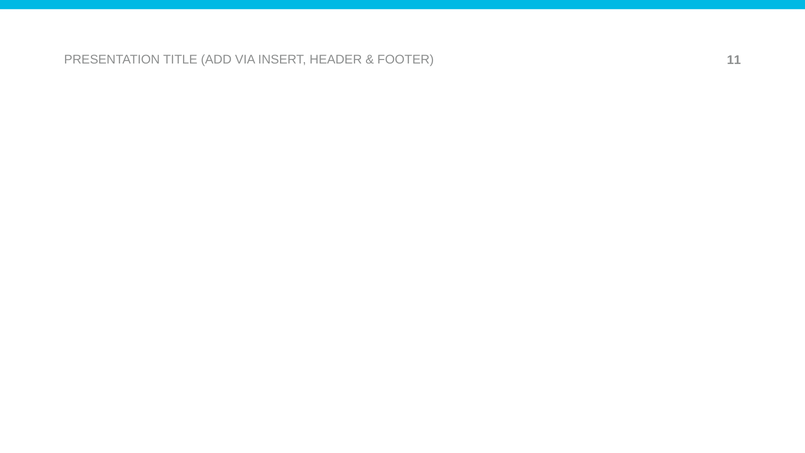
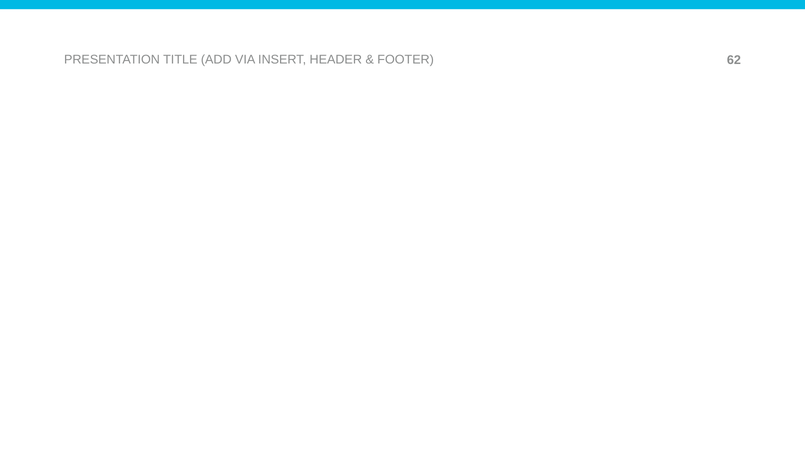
11: 11 -> 62 (734, 60)
